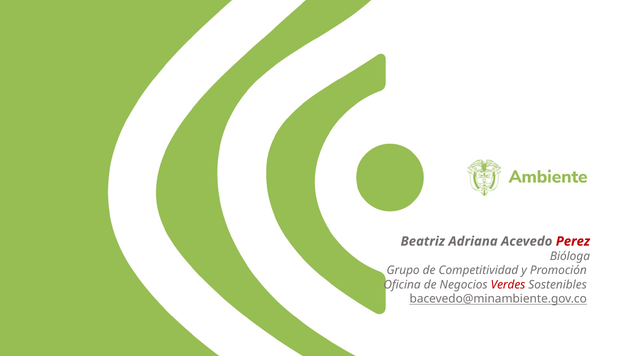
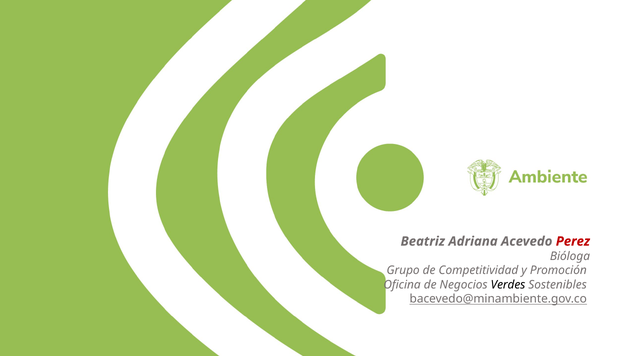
Verdes colour: red -> black (508, 284)
